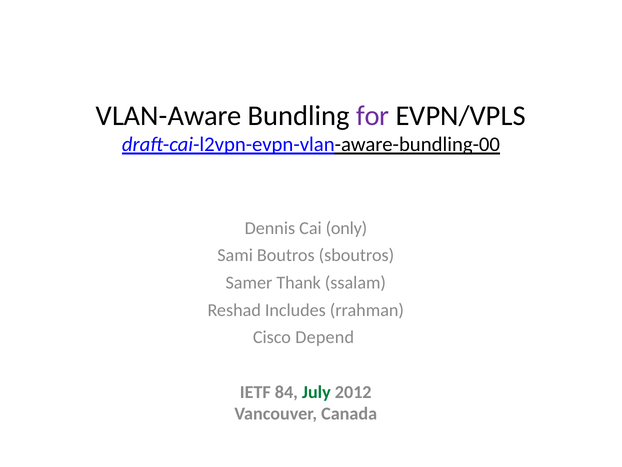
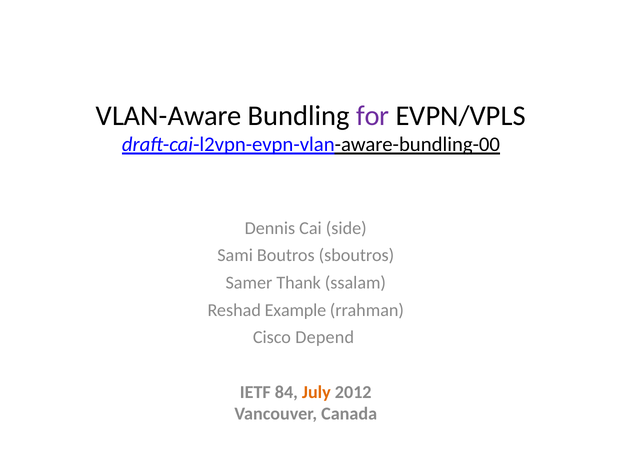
only: only -> side (346, 228)
Includes: Includes -> Example (295, 310)
July colour: green -> orange (316, 392)
